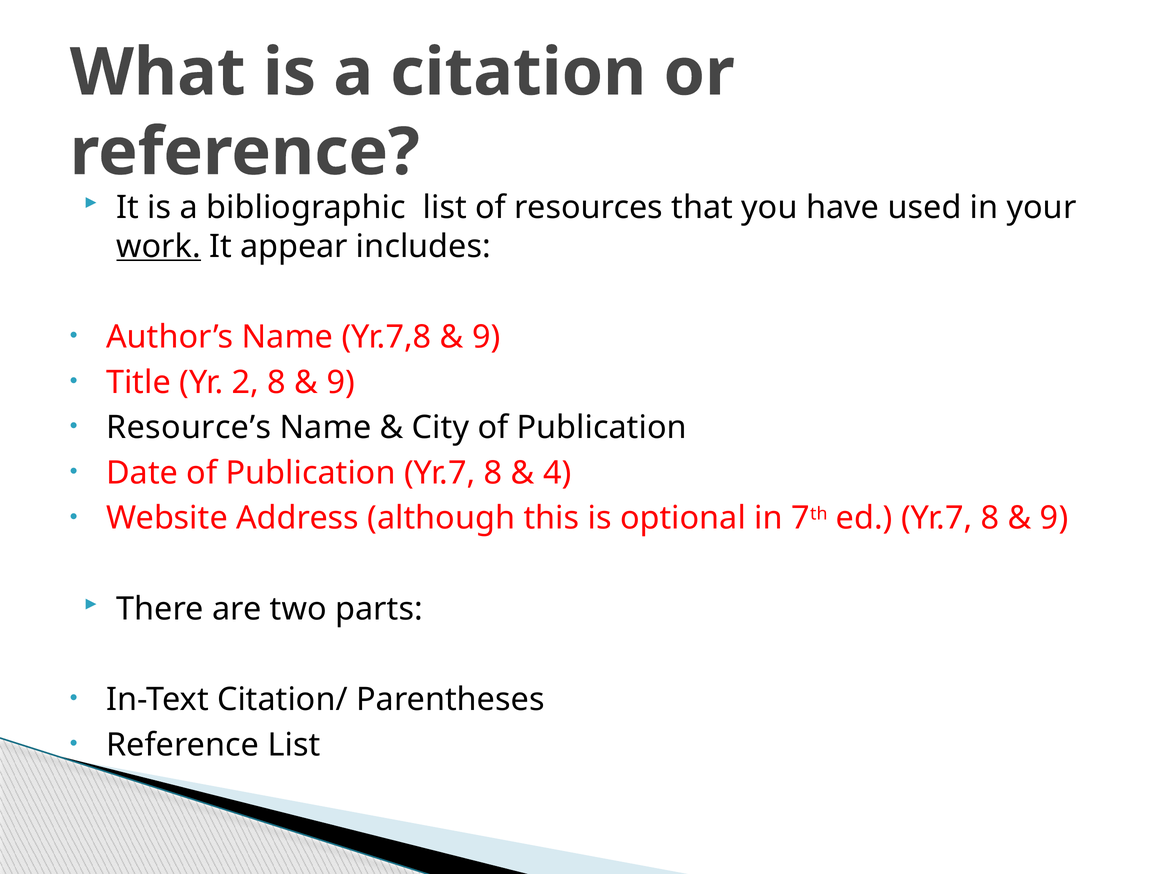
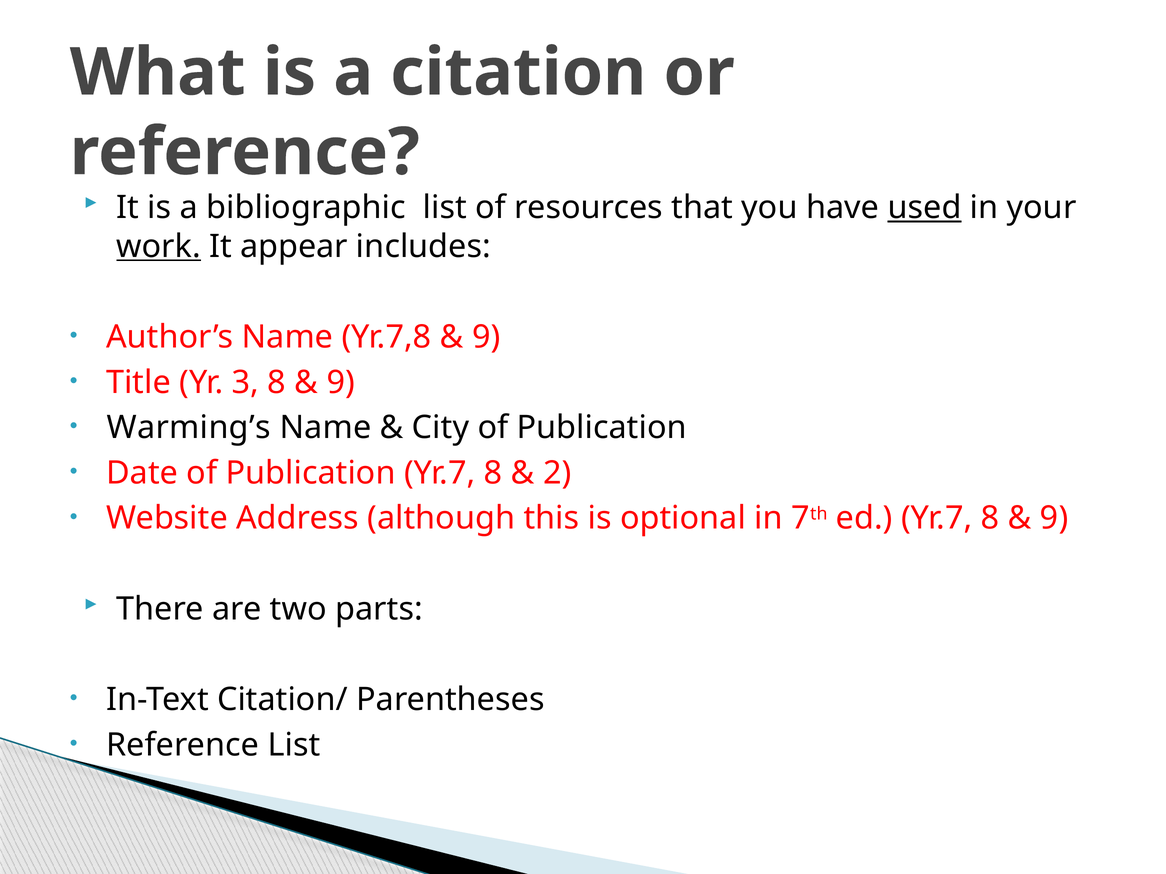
used underline: none -> present (924, 208)
2: 2 -> 3 (245, 383)
Resource’s: Resource’s -> Warming’s (189, 428)
4: 4 -> 2 (557, 473)
